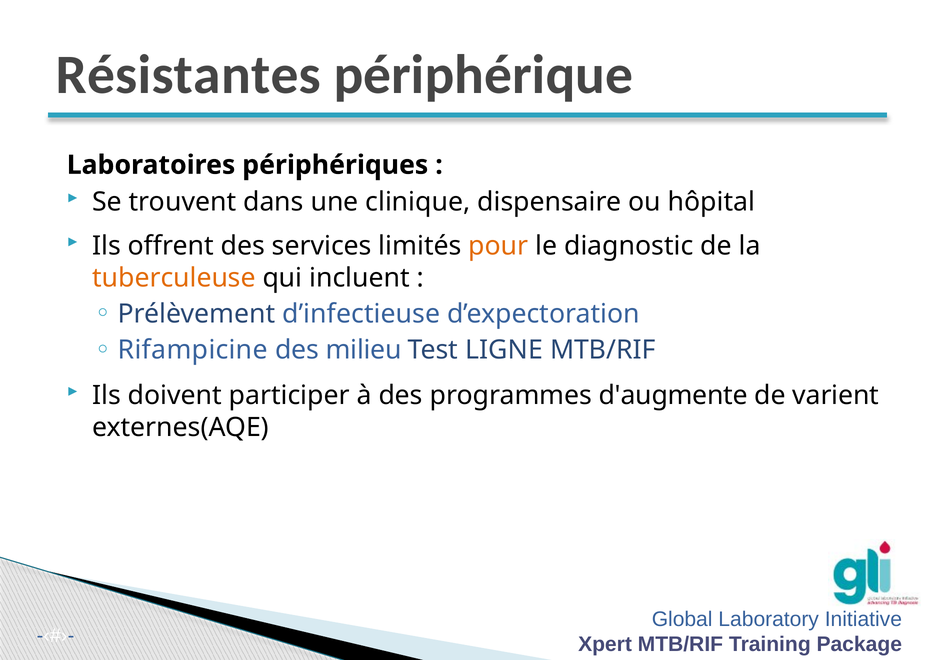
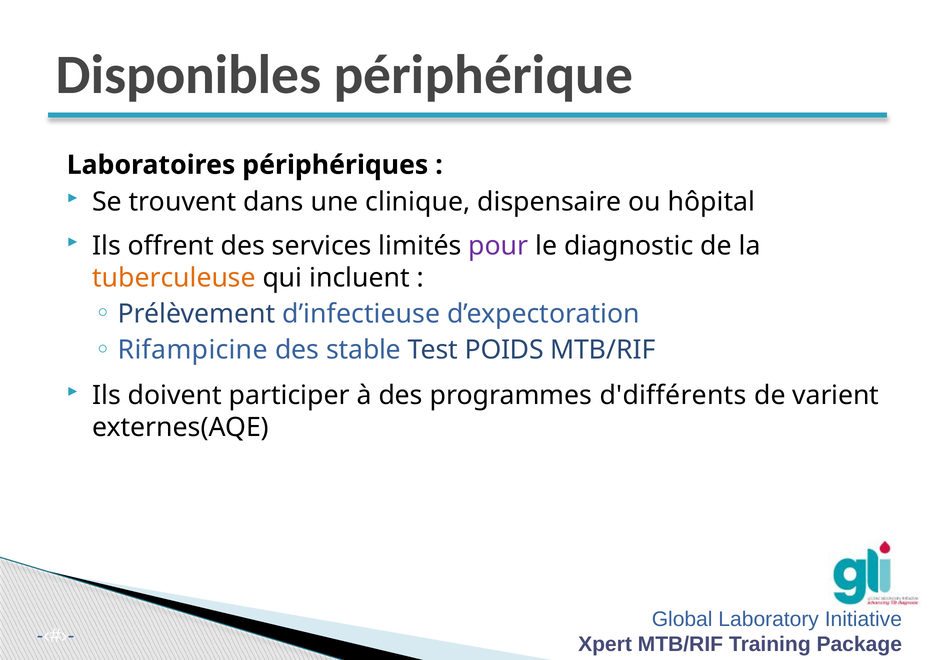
Résistantes: Résistantes -> Disponibles (189, 75)
pour colour: orange -> purple (498, 246)
milieu: milieu -> stable (364, 350)
LIGNE: LIGNE -> POIDS (504, 350)
d'augmente: d'augmente -> d'différents (673, 395)
